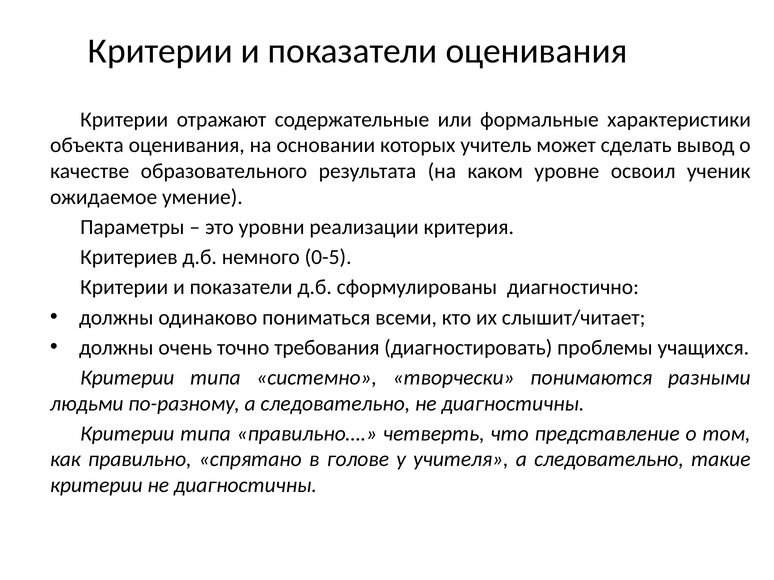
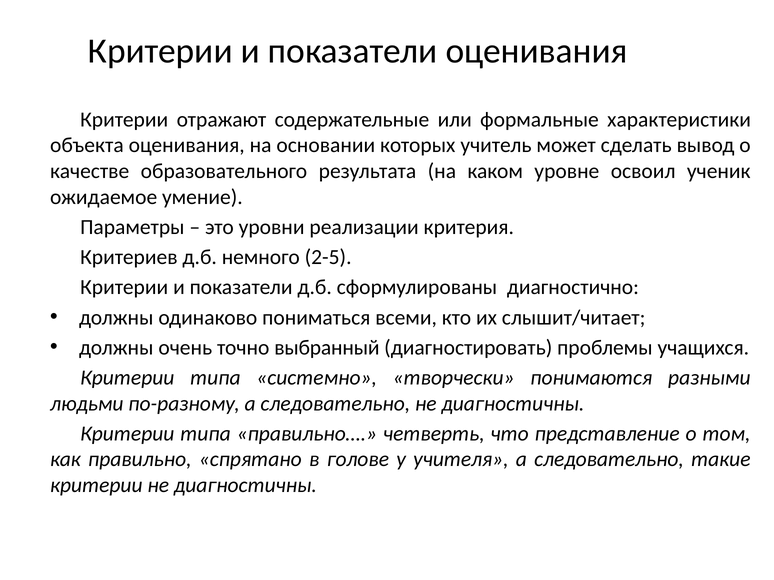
0-5: 0-5 -> 2-5 (328, 257)
требования: требования -> выбранный (327, 348)
